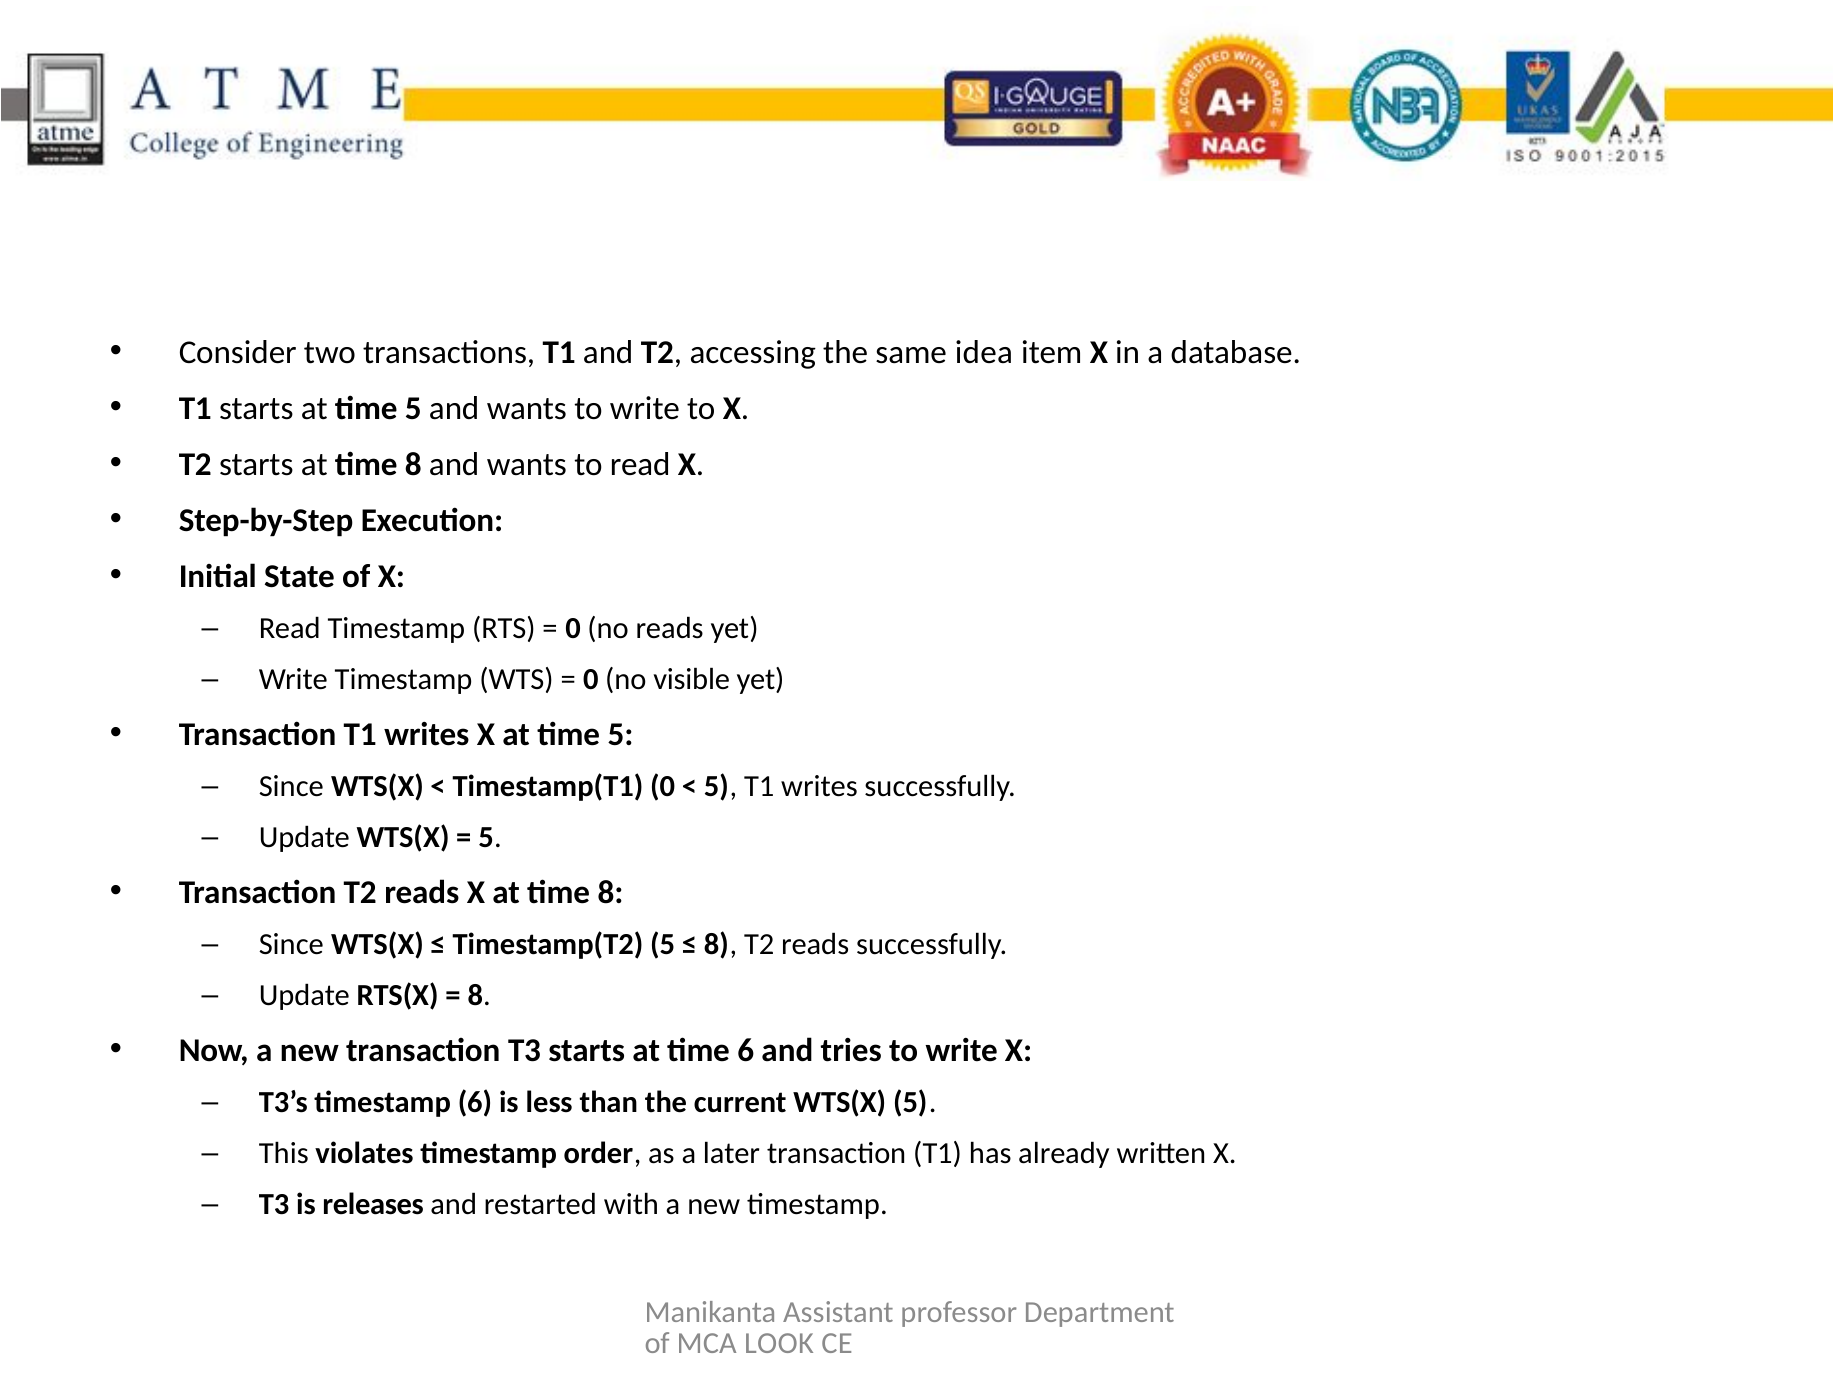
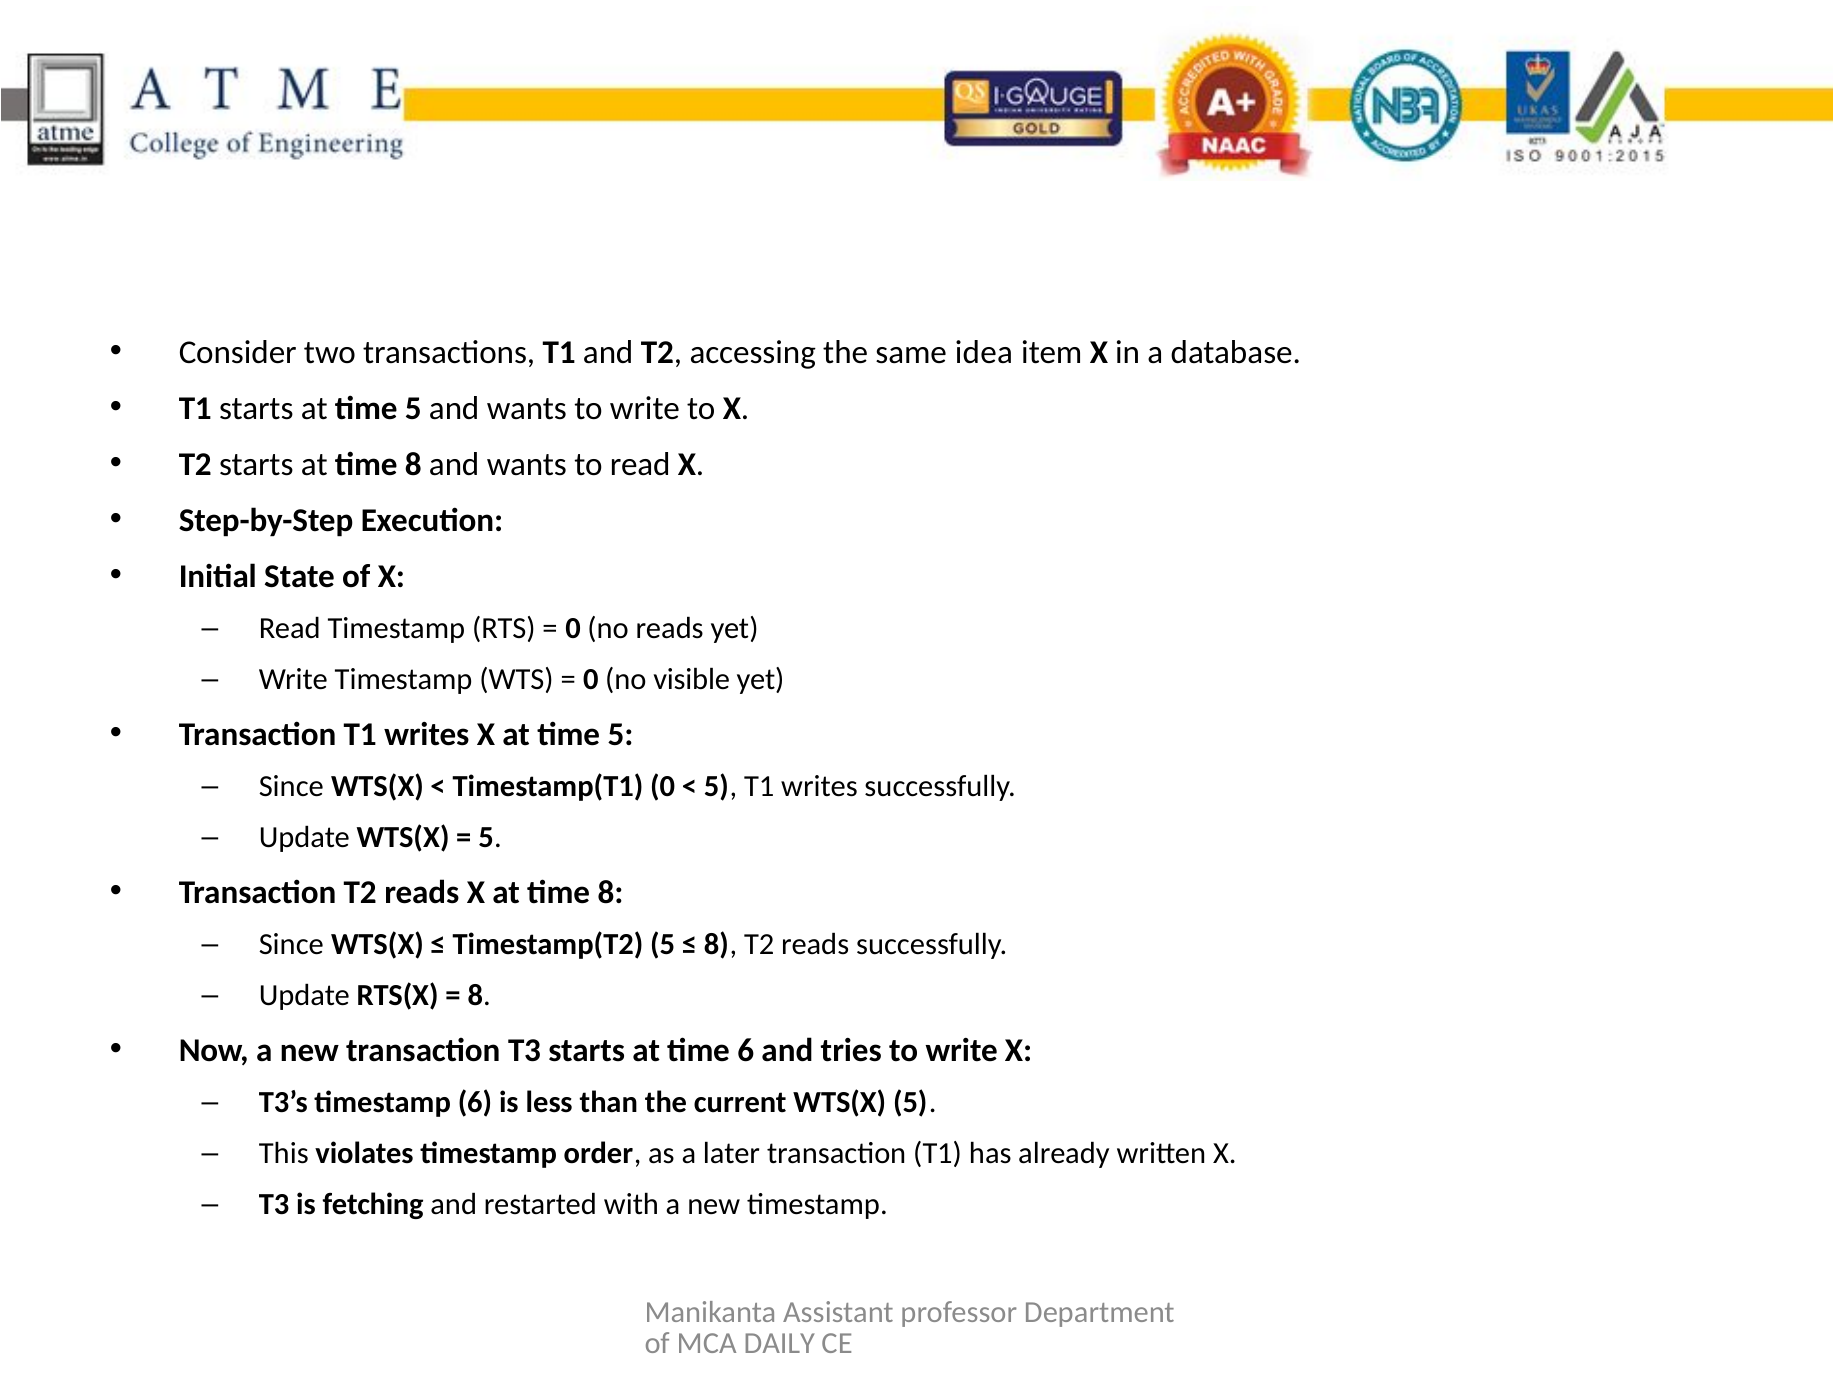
releases: releases -> fetching (373, 1205)
LOOK: LOOK -> DAILY (779, 1343)
